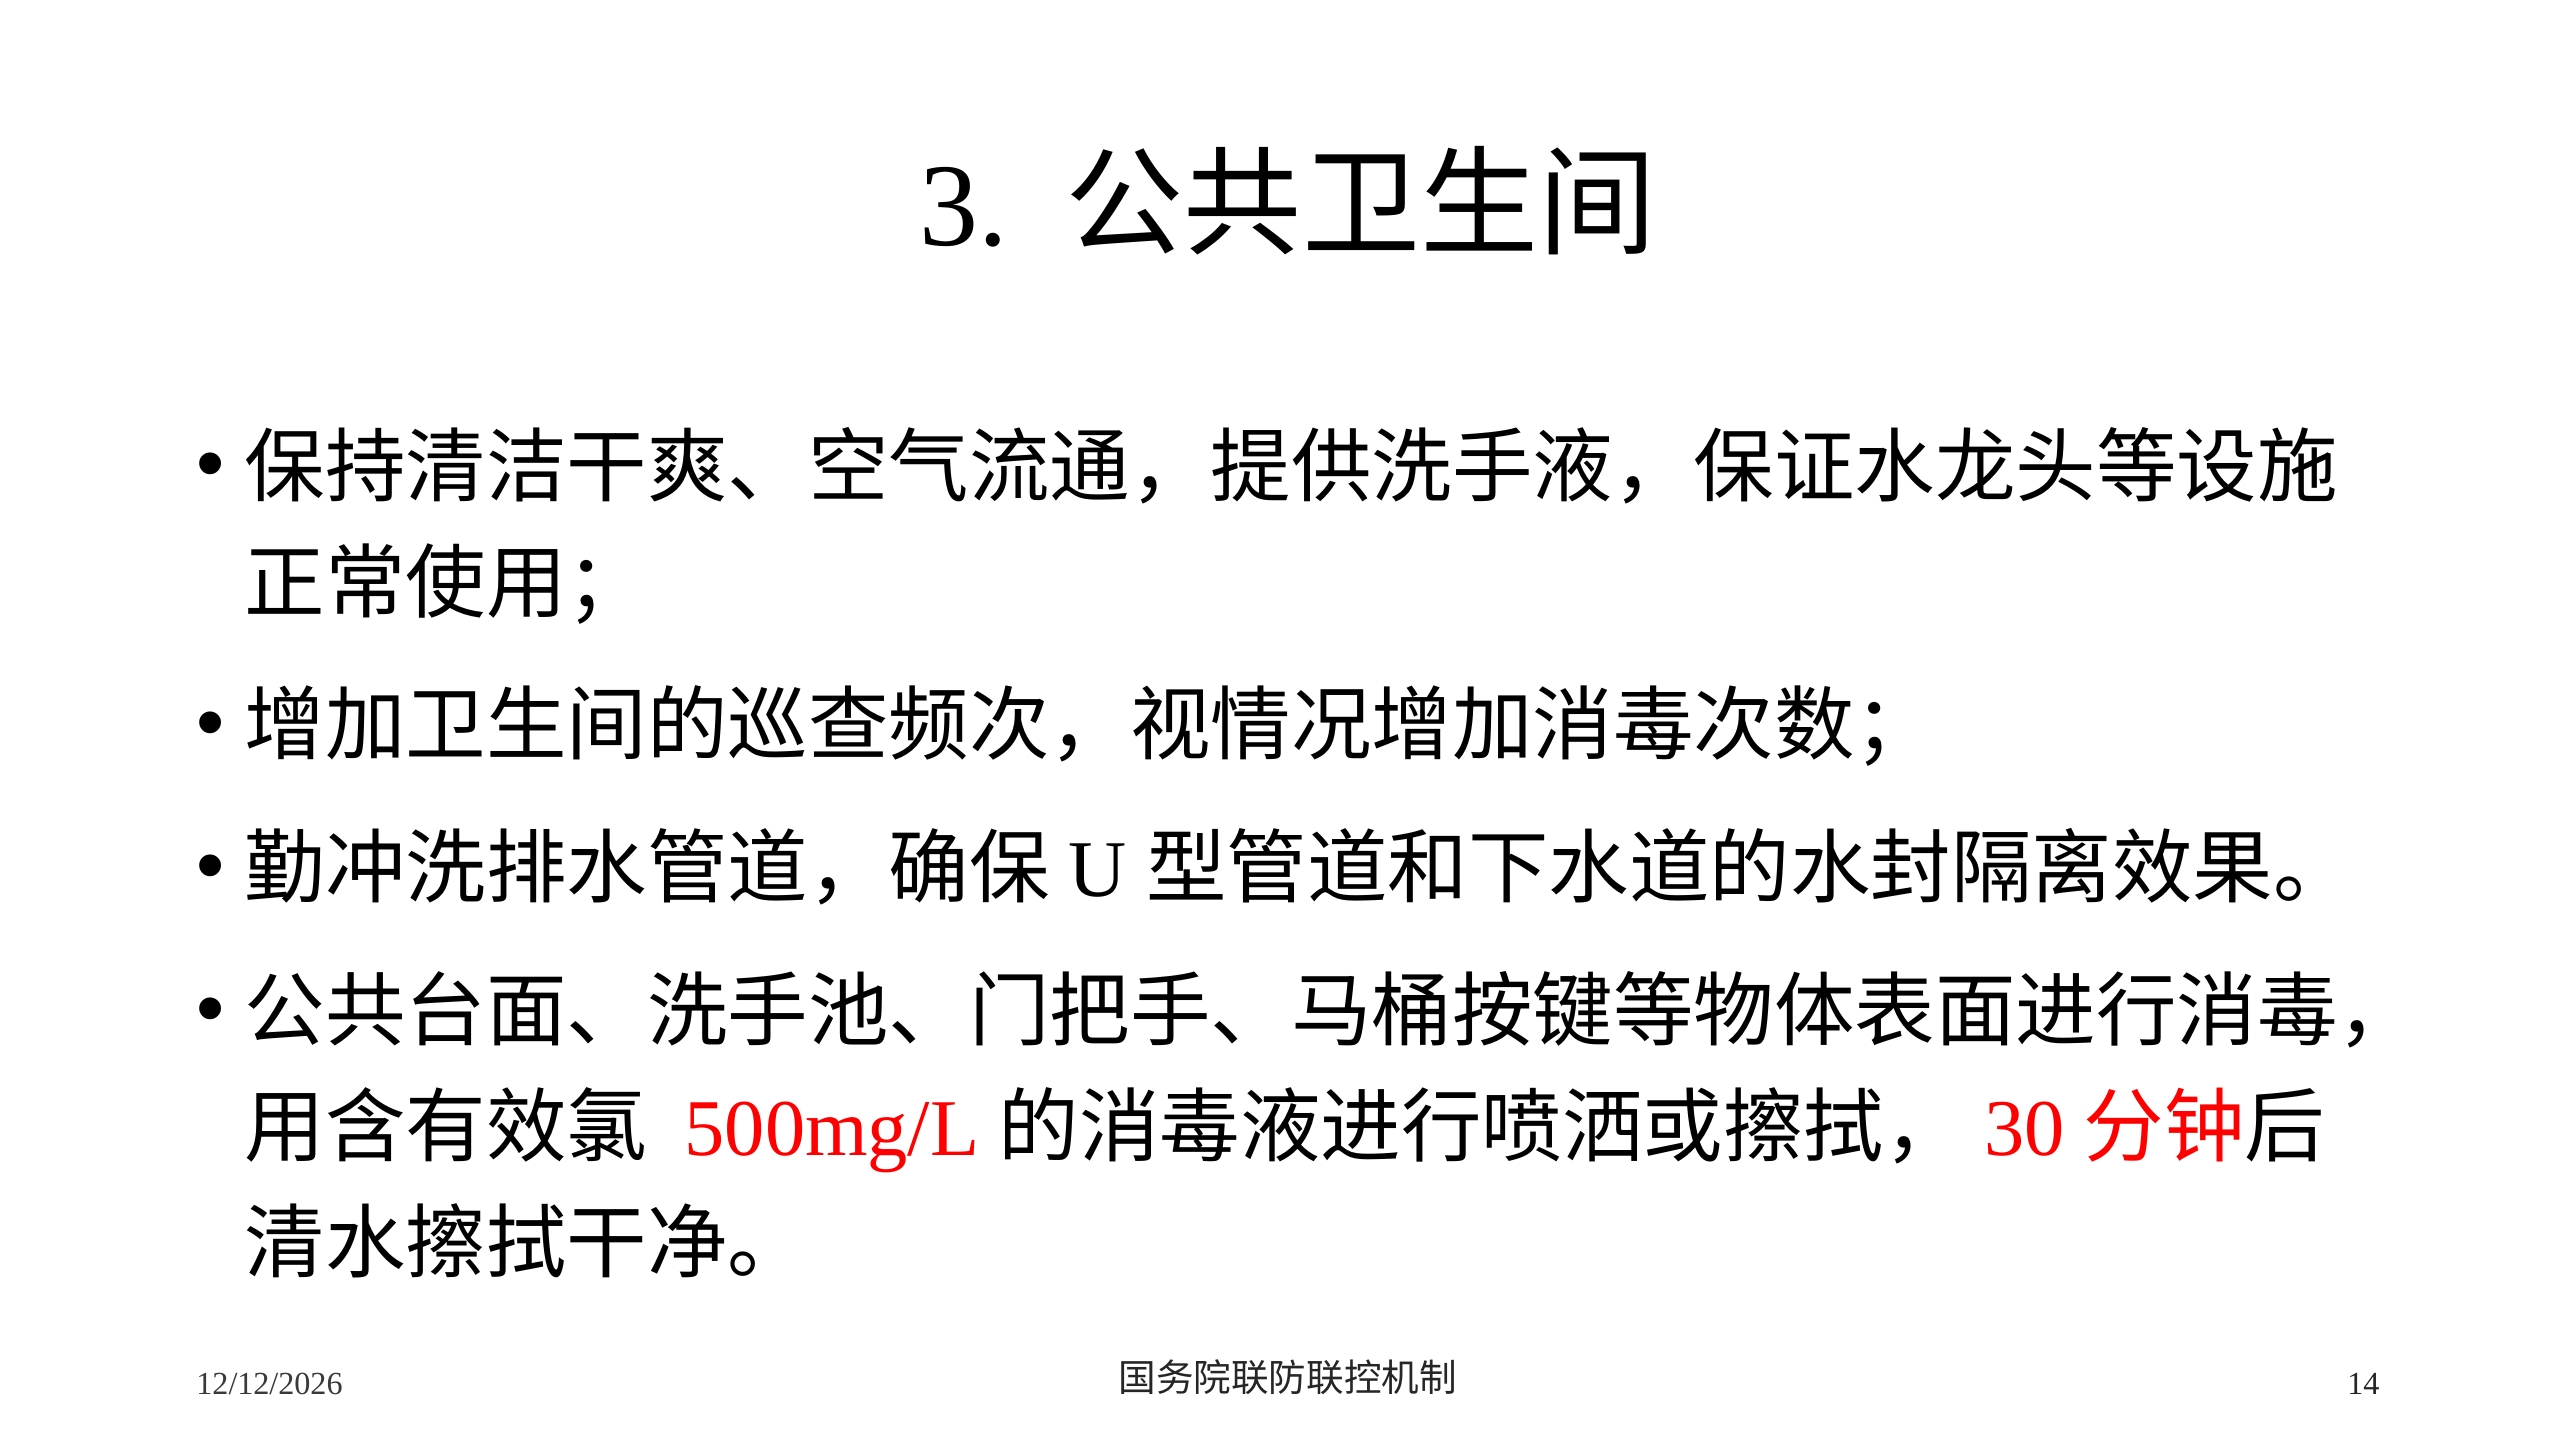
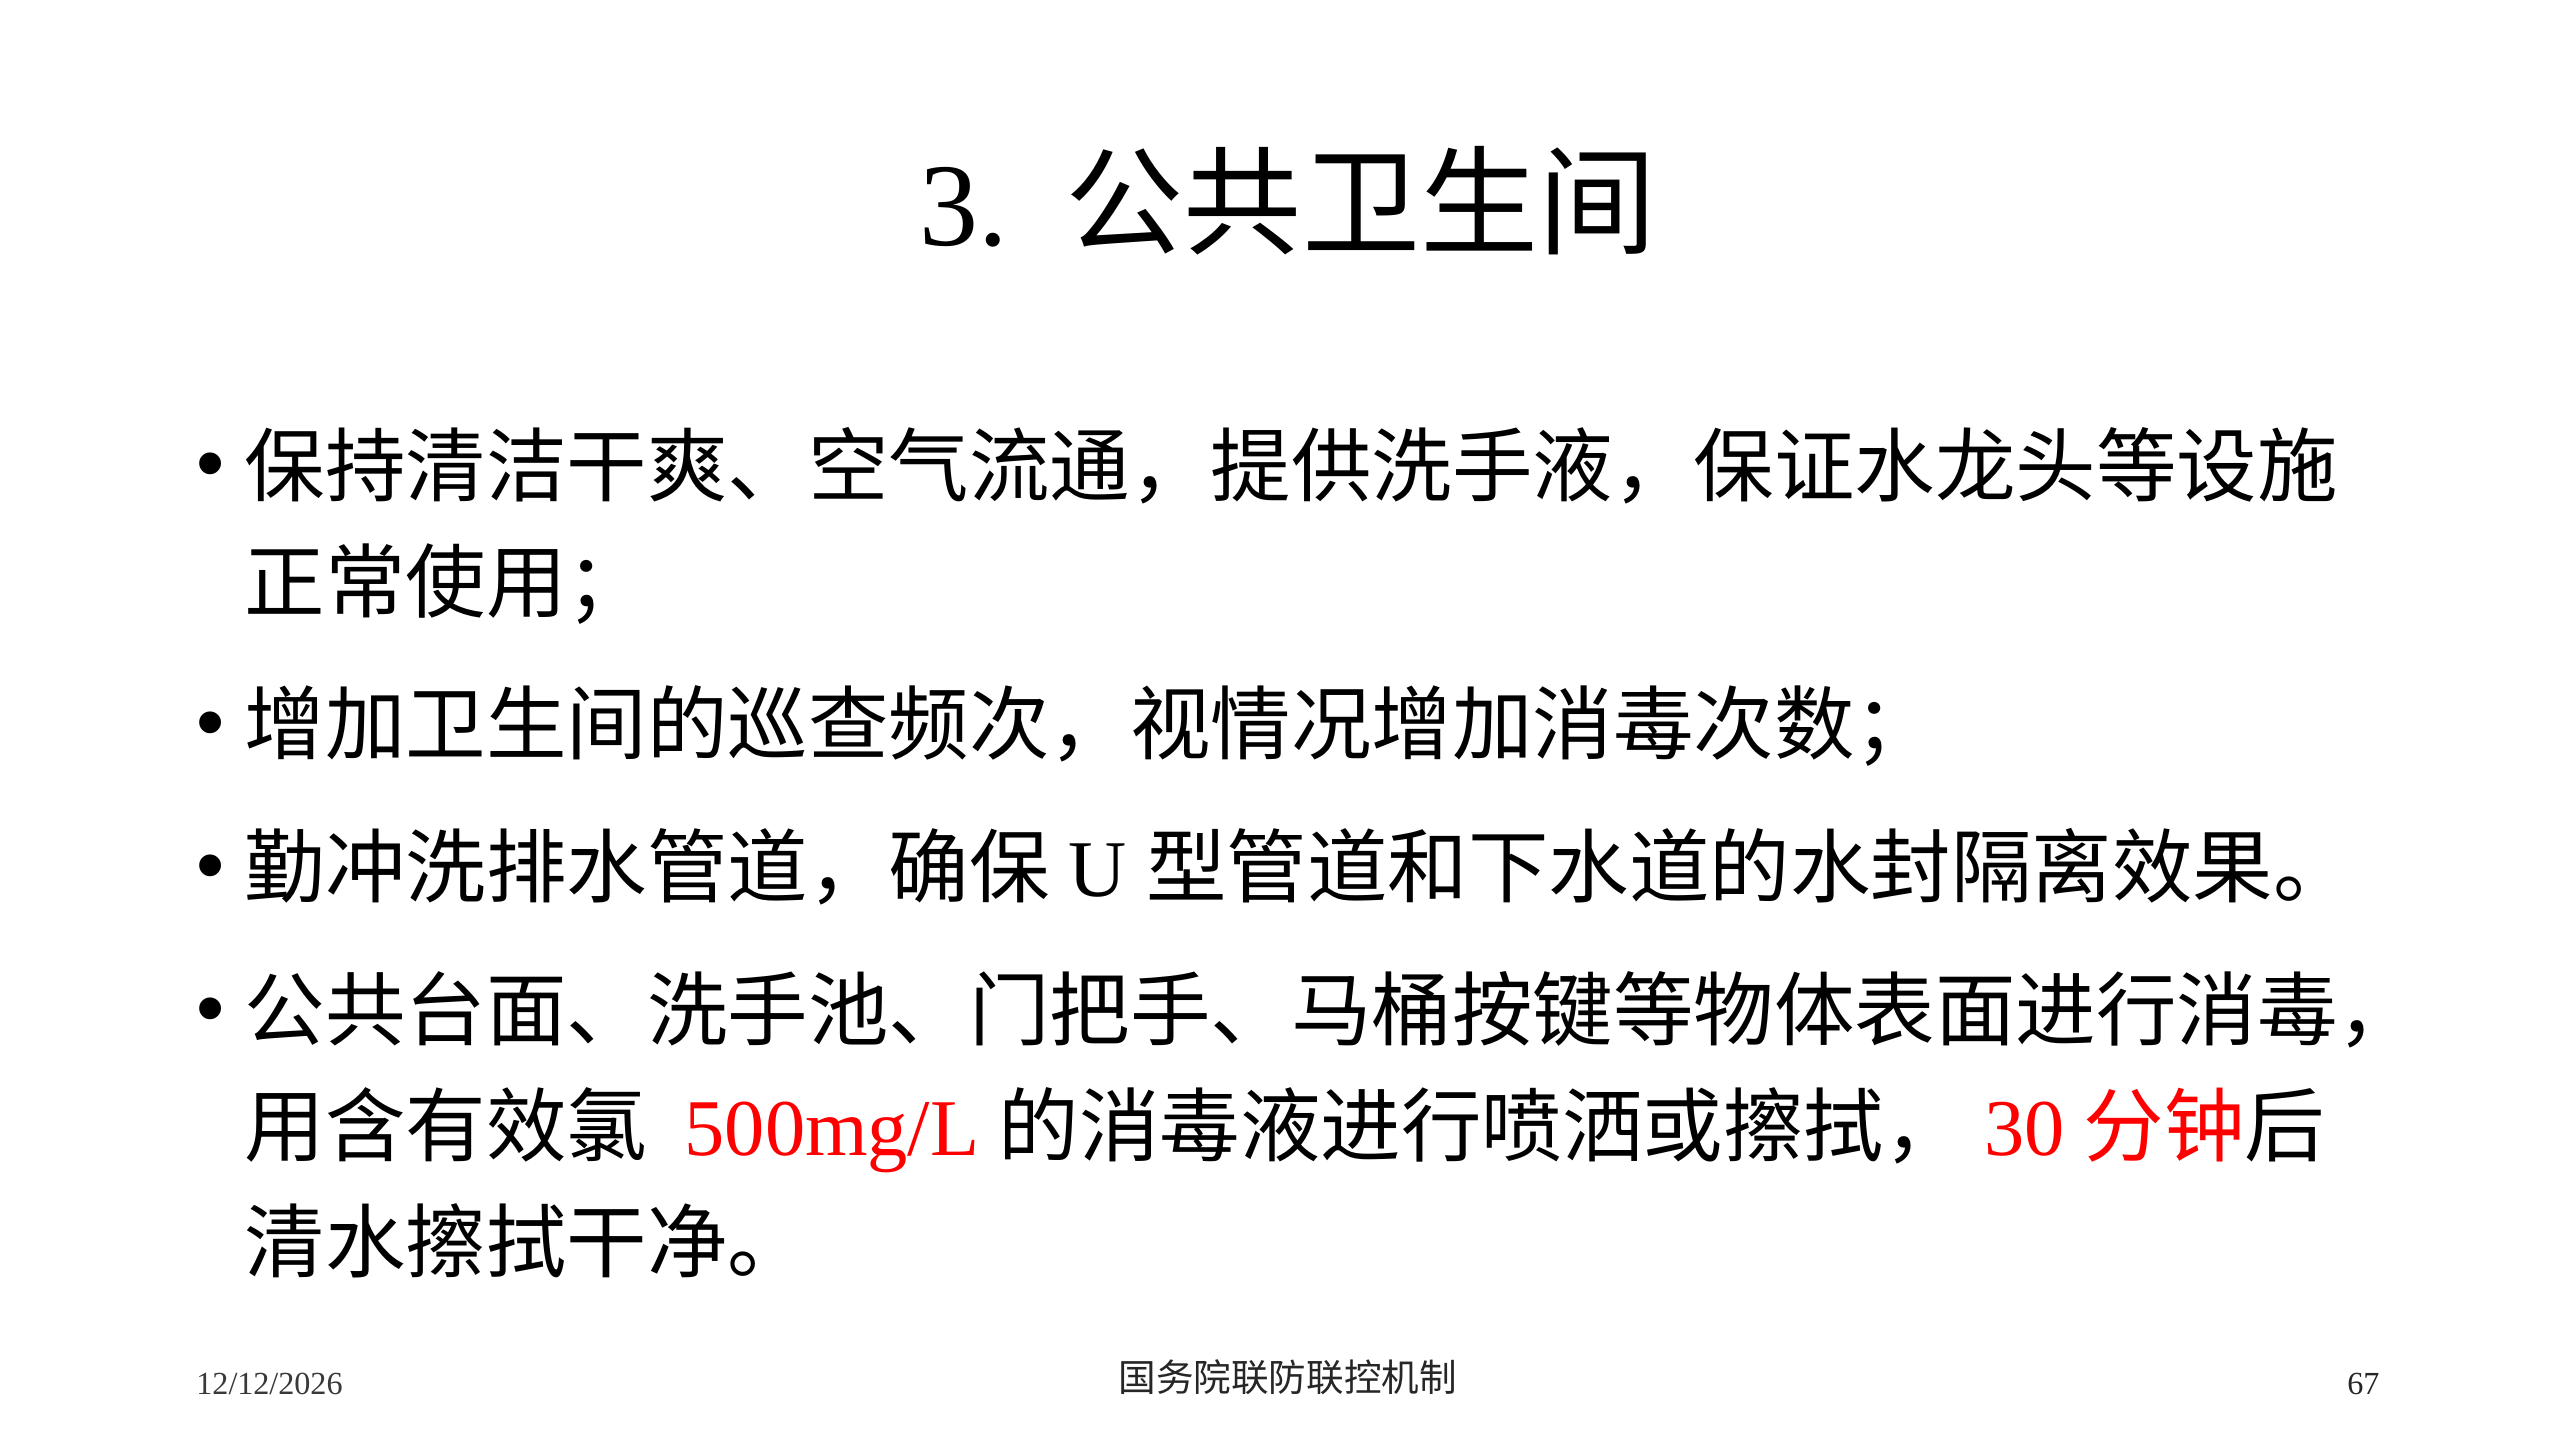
14: 14 -> 67 (2363, 1384)
